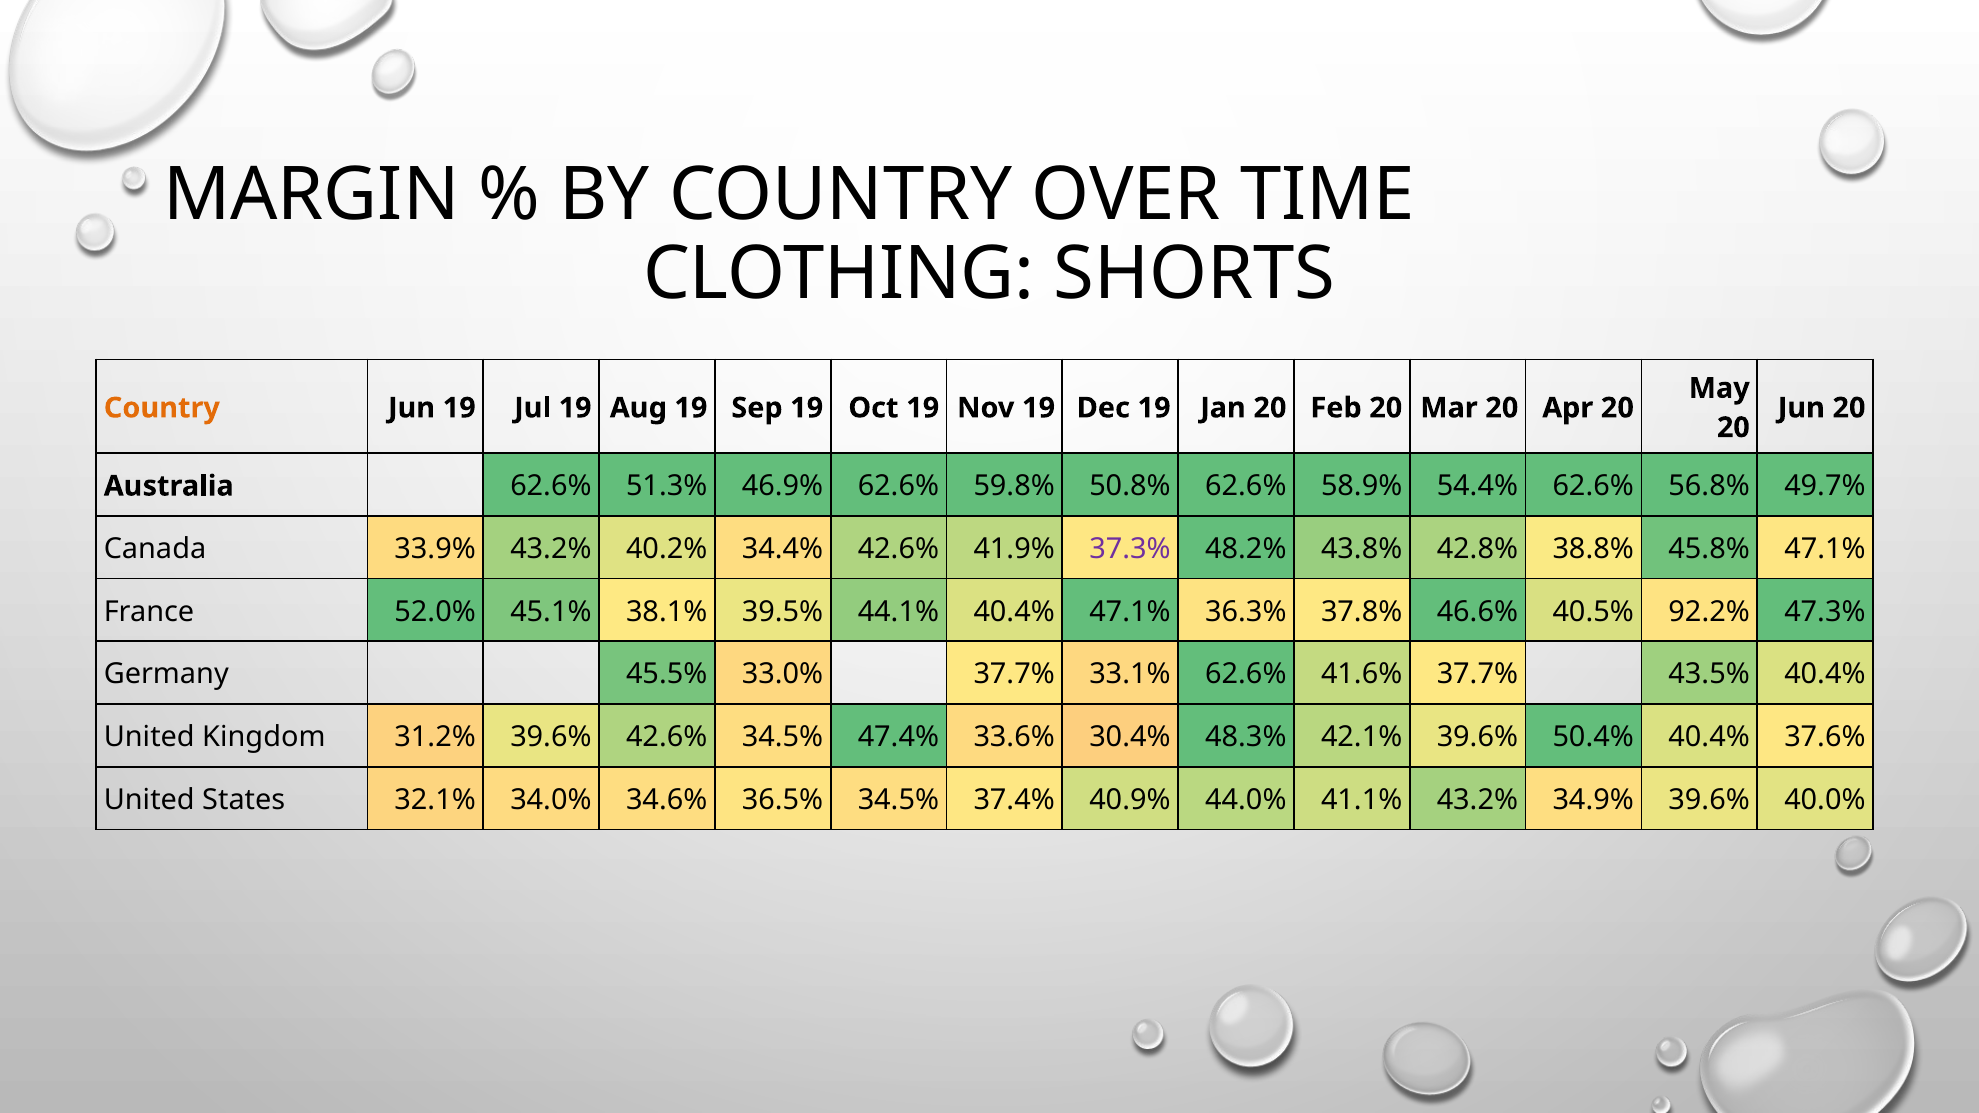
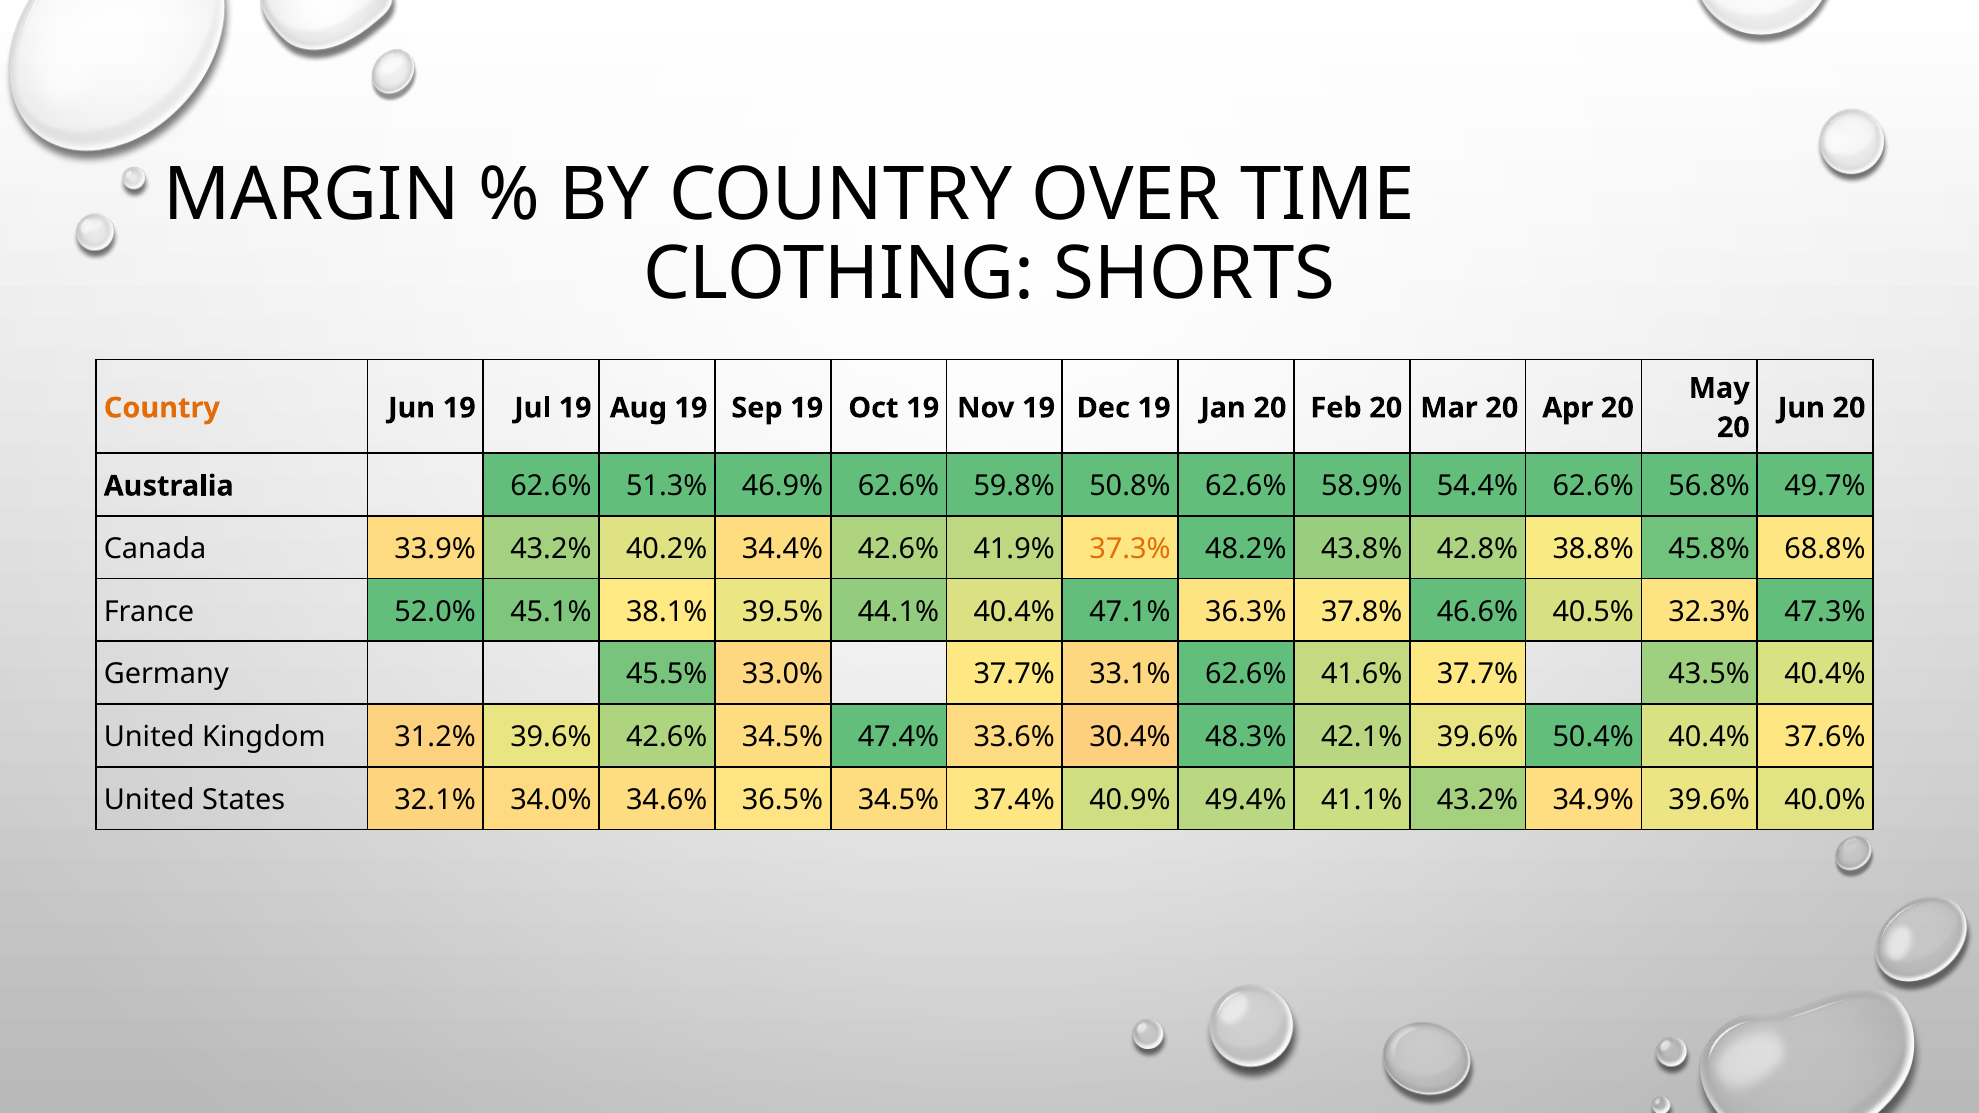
37.3% colour: purple -> orange (1130, 549)
45.8% 47.1%: 47.1% -> 68.8% (1825, 549)
92.2%: 92.2% -> 32.3% (1709, 612)
44.0%: 44.0% -> 49.4% (1246, 800)
